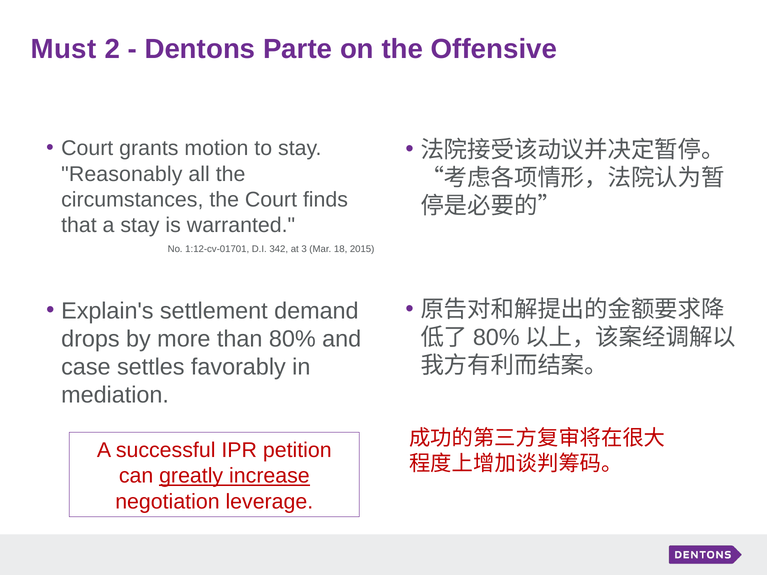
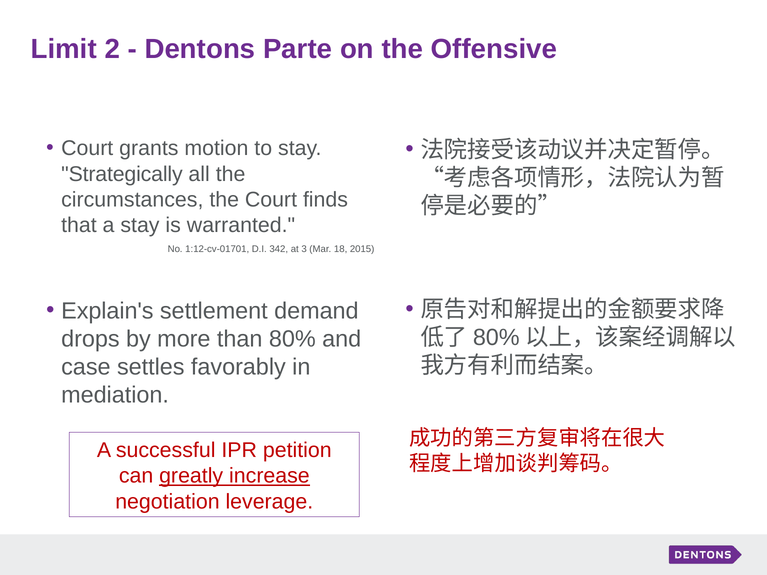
Must: Must -> Limit (64, 49)
Reasonably: Reasonably -> Strategically (122, 174)
